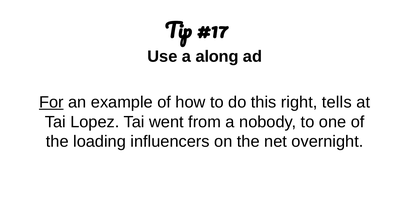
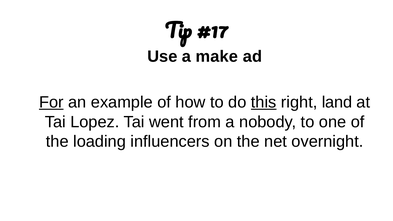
along: along -> make (217, 56)
this underline: none -> present (264, 102)
tells: tells -> land (337, 102)
